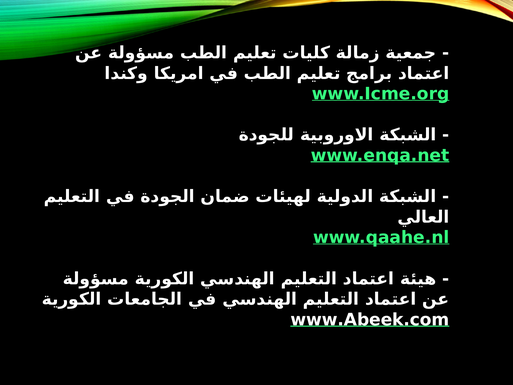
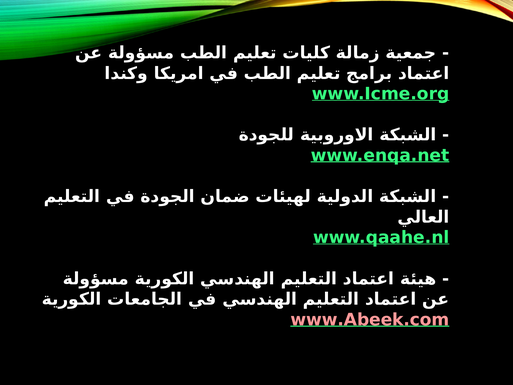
www.Abeek.com colour: white -> pink (370, 320)
